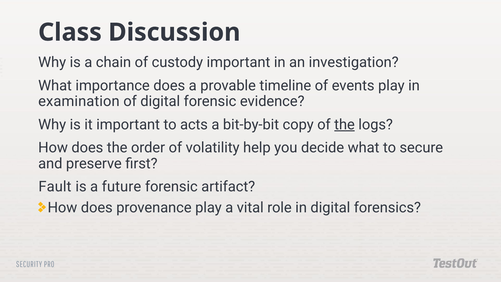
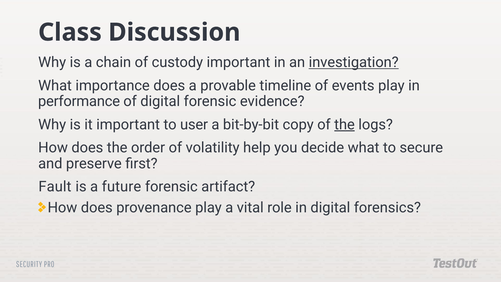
investigation underline: none -> present (354, 62)
examination: examination -> performance (79, 101)
acts: acts -> user (194, 124)
